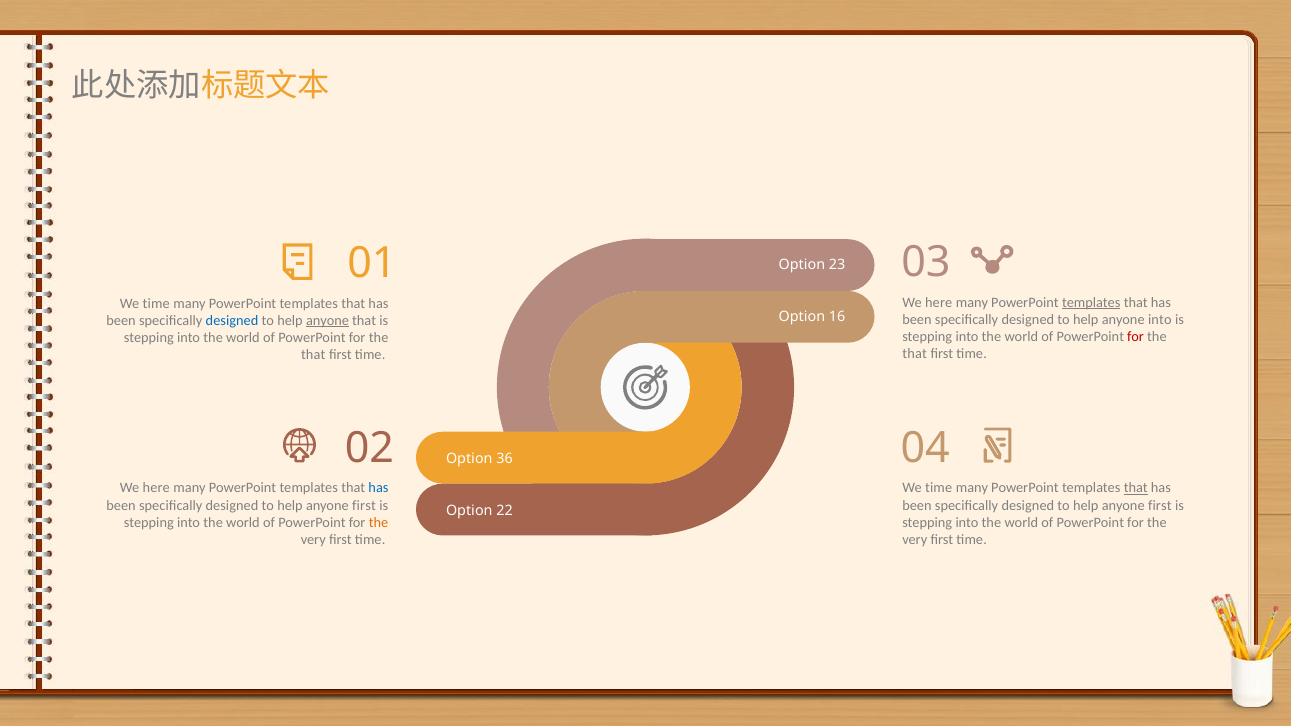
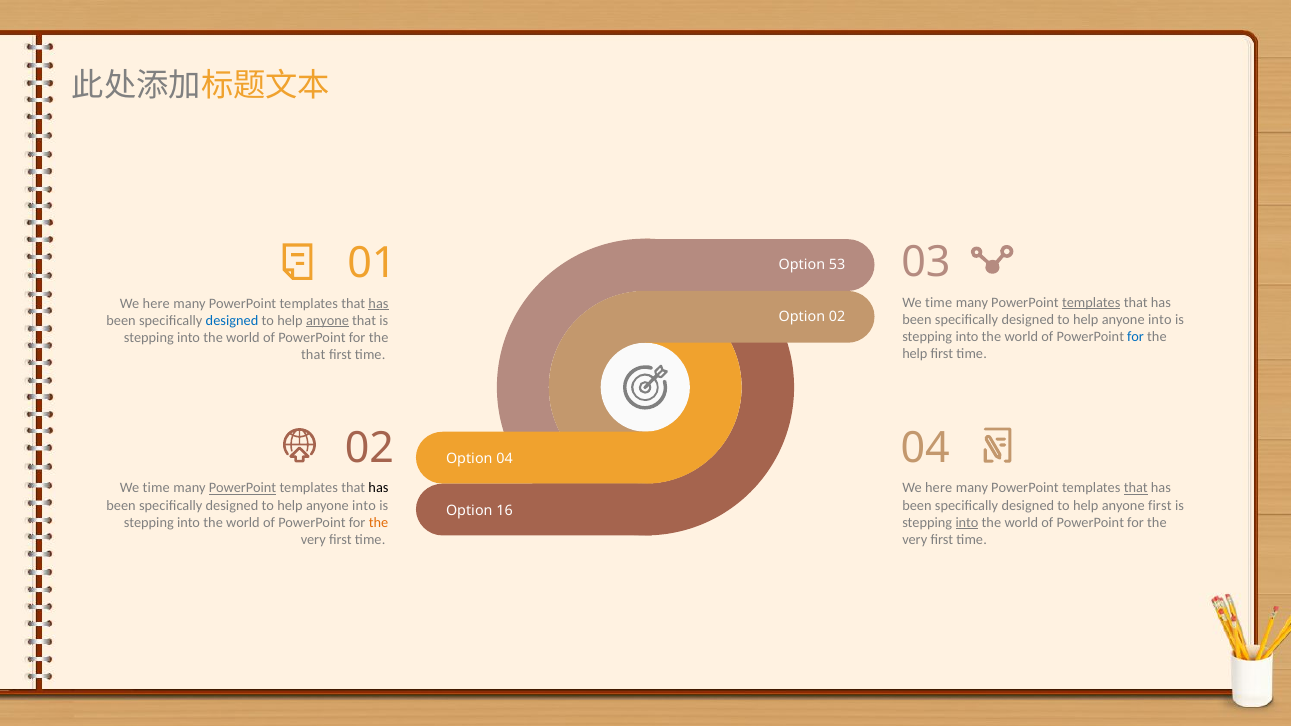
23: 23 -> 53 (837, 265)
here: here -> time (939, 303)
time: time -> here (156, 304)
has underline: none -> present (378, 304)
Option 16: 16 -> 02 (837, 317)
for colour: red -> blue (1136, 337)
that: that -> help (915, 354)
Option 36: 36 -> 04 (505, 459)
here: here -> time (156, 488)
PowerPoint underline: none -> present (243, 488)
has colour: blue -> black (378, 488)
time: time -> here (939, 488)
first: first -> into (364, 505)
22: 22 -> 16 (505, 511)
into underline: none -> present (967, 523)
